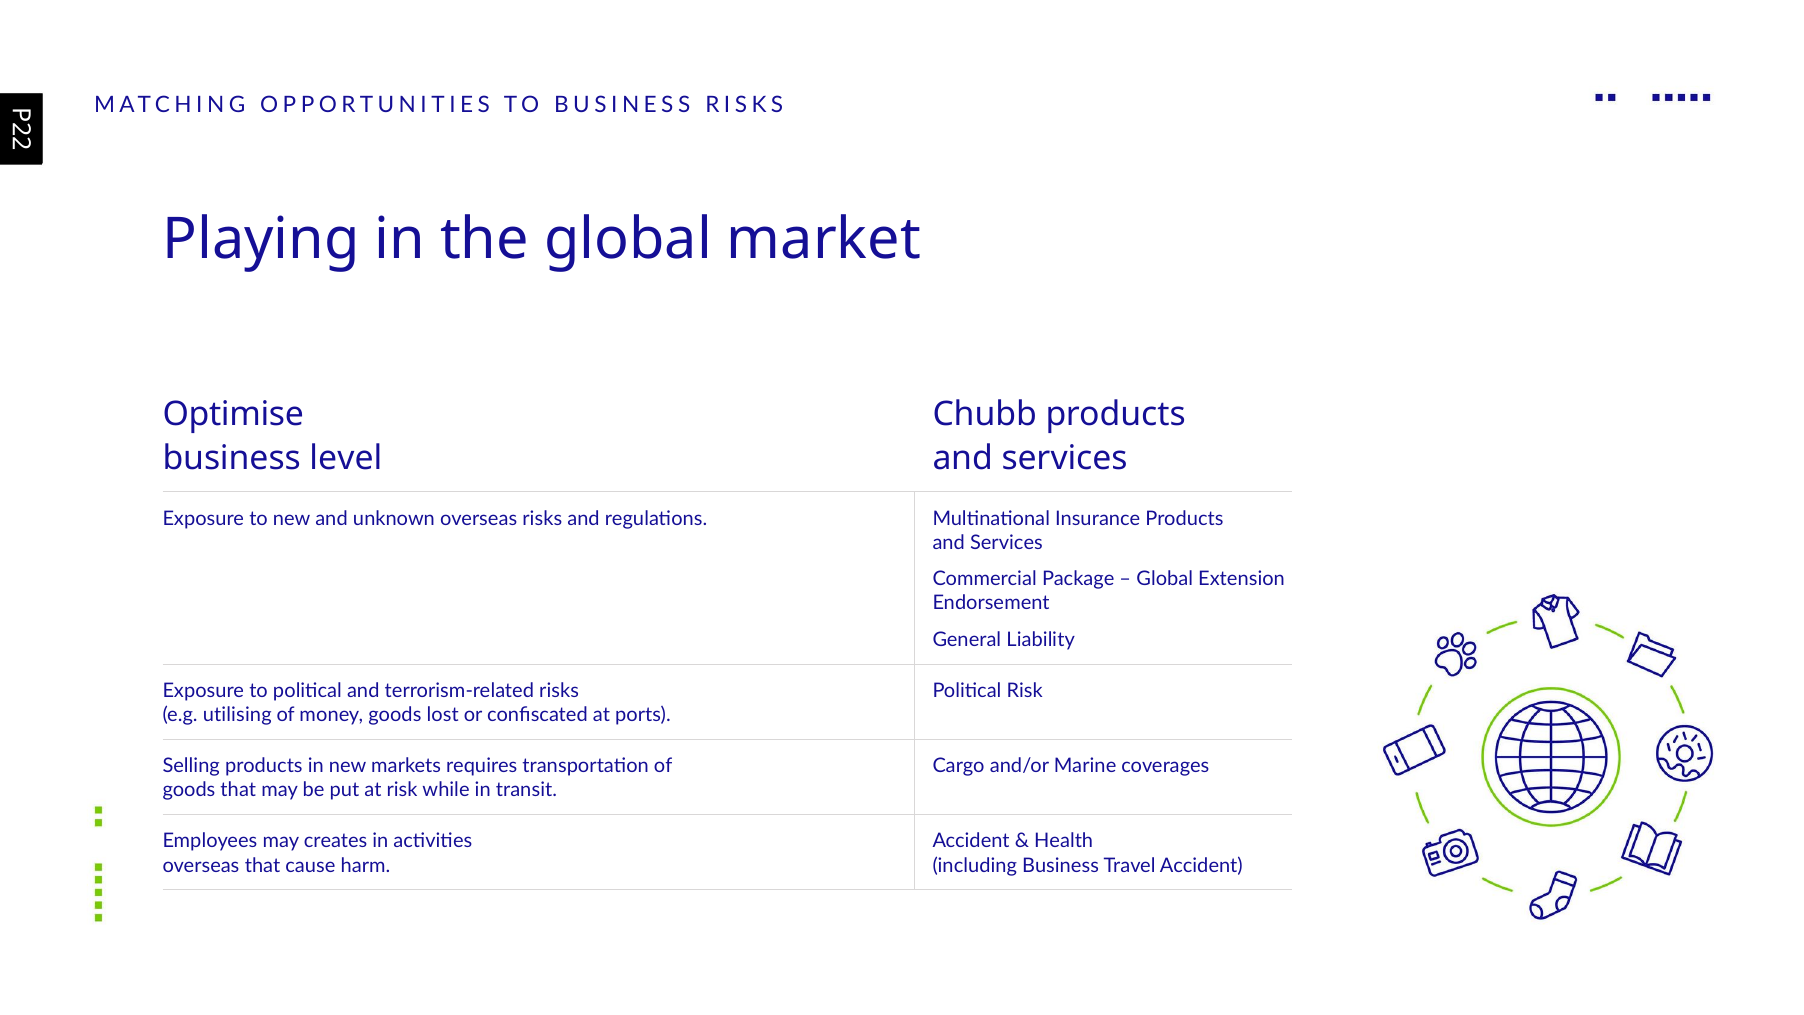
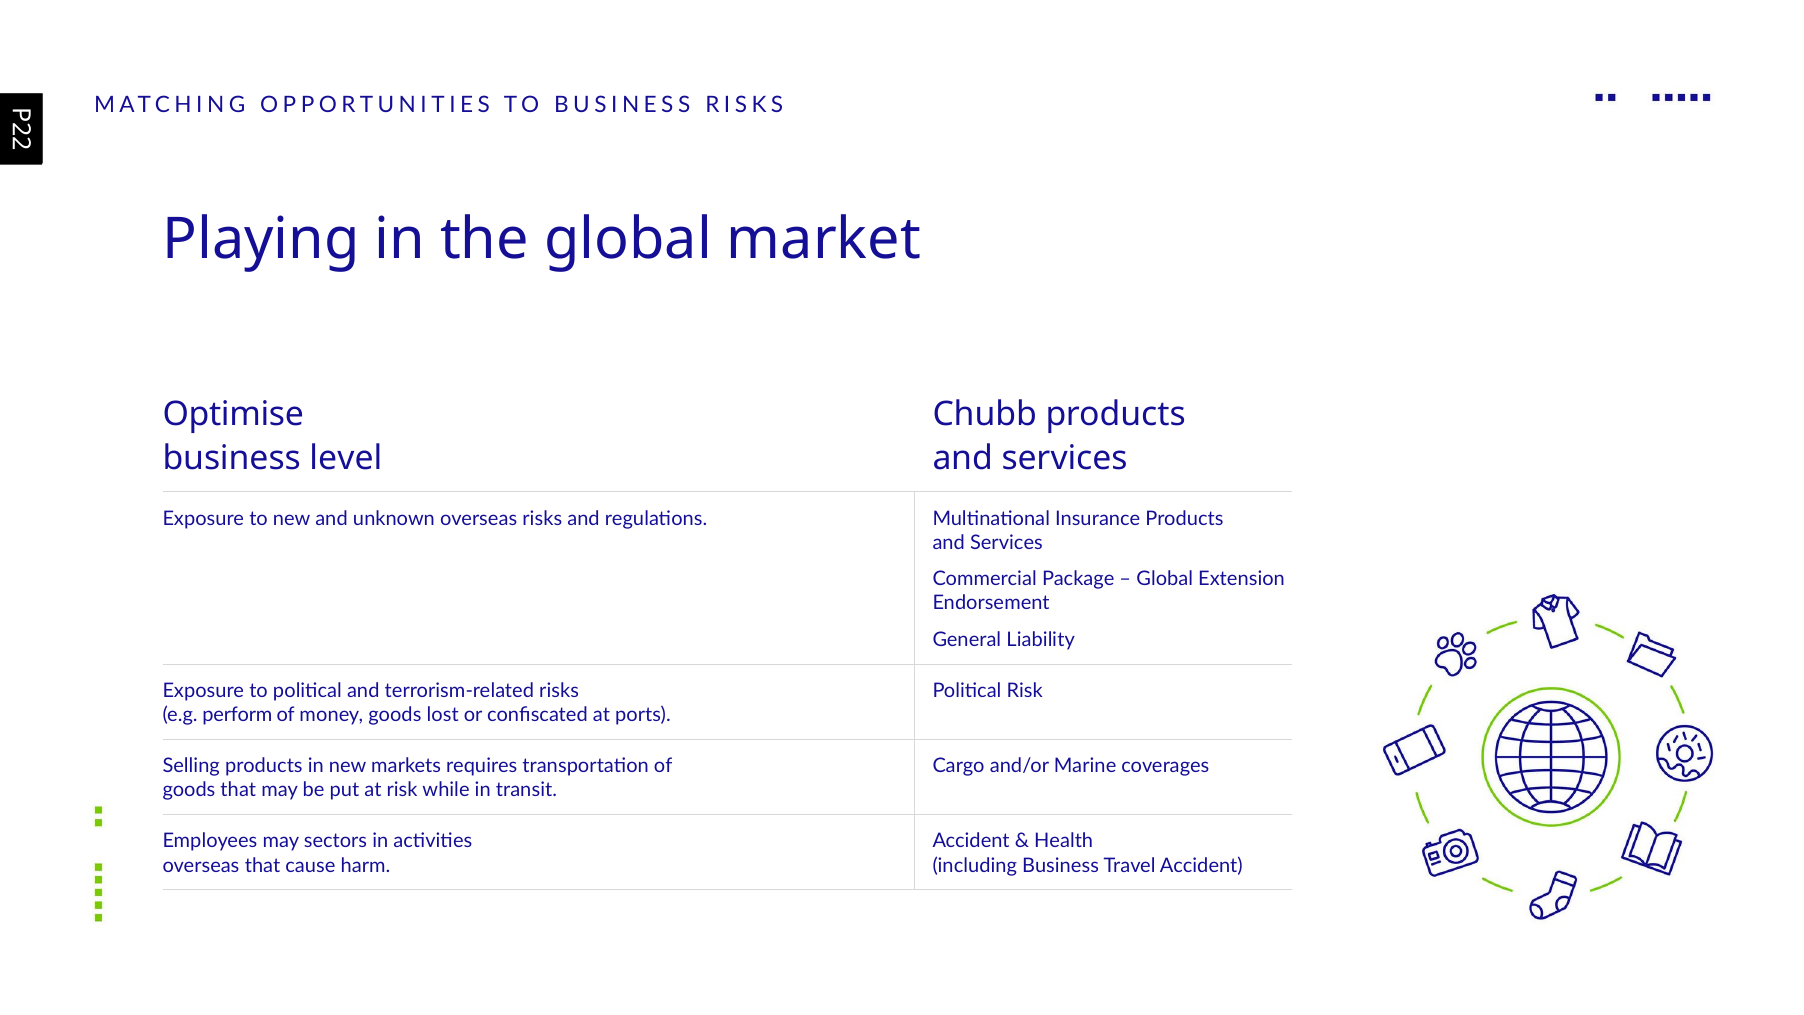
utilising: utilising -> perform (237, 715)
creates: creates -> sectors (336, 841)
